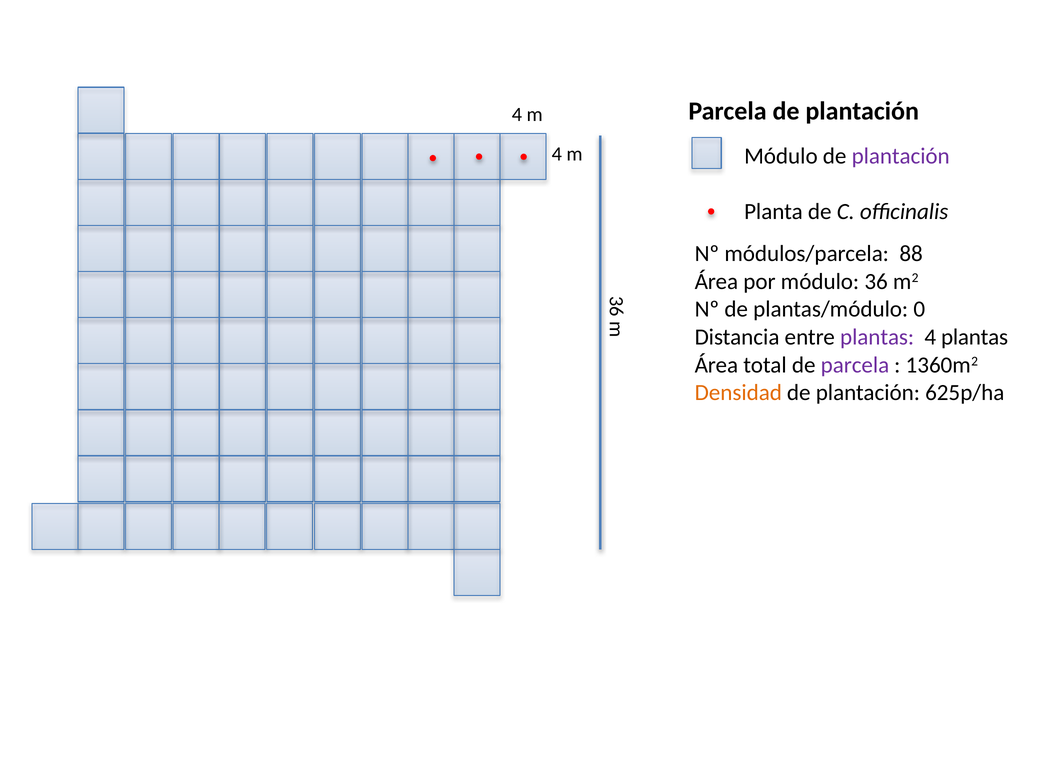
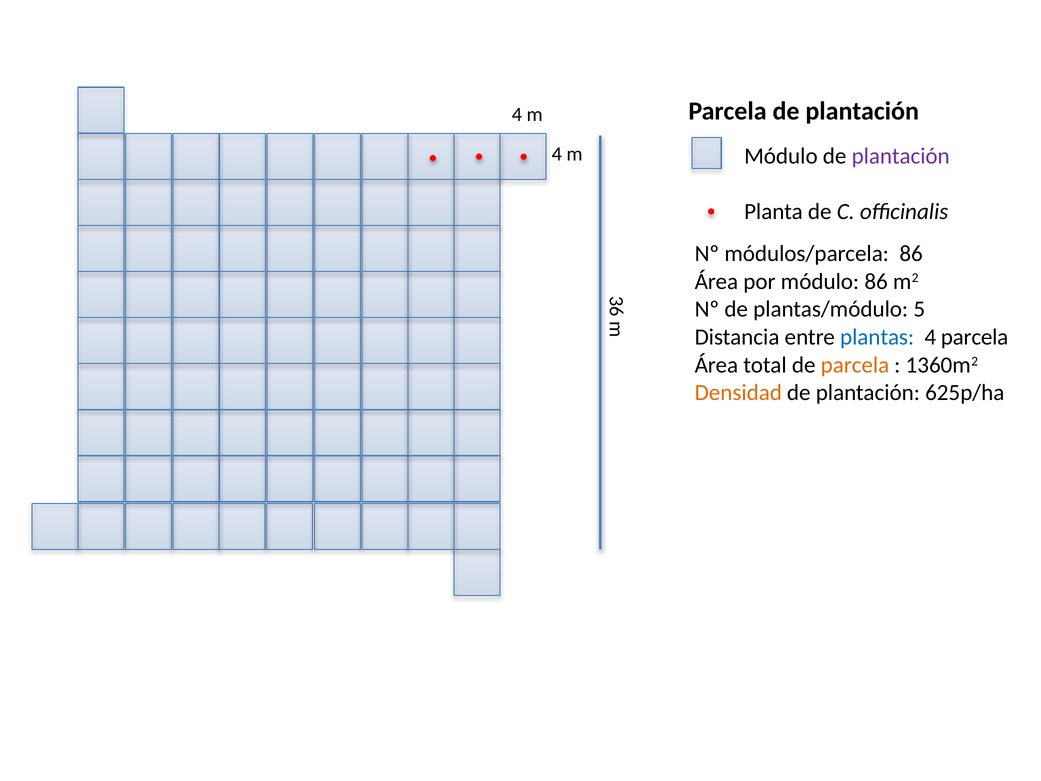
módulos/parcela 88: 88 -> 86 (911, 254)
módulo 36: 36 -> 86 (876, 282)
0: 0 -> 5 (919, 309)
plantas colour: purple -> blue (877, 337)
4 plantas: plantas -> parcela (975, 337)
parcela colour: purple -> orange (855, 365)
